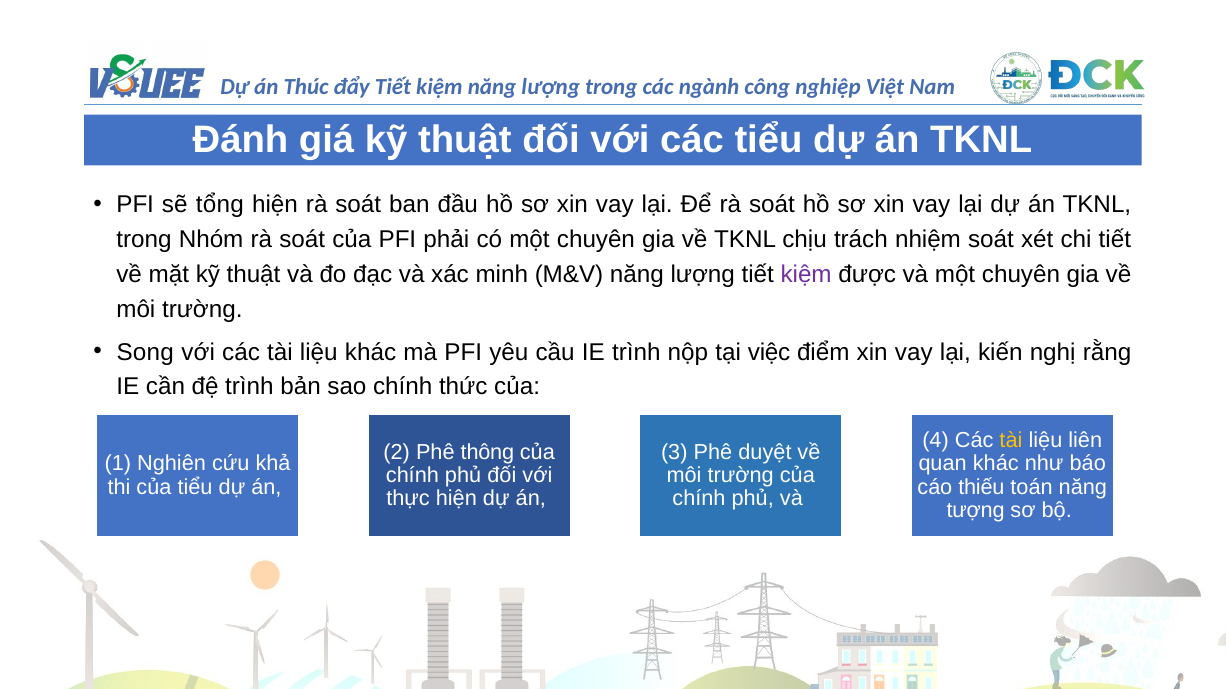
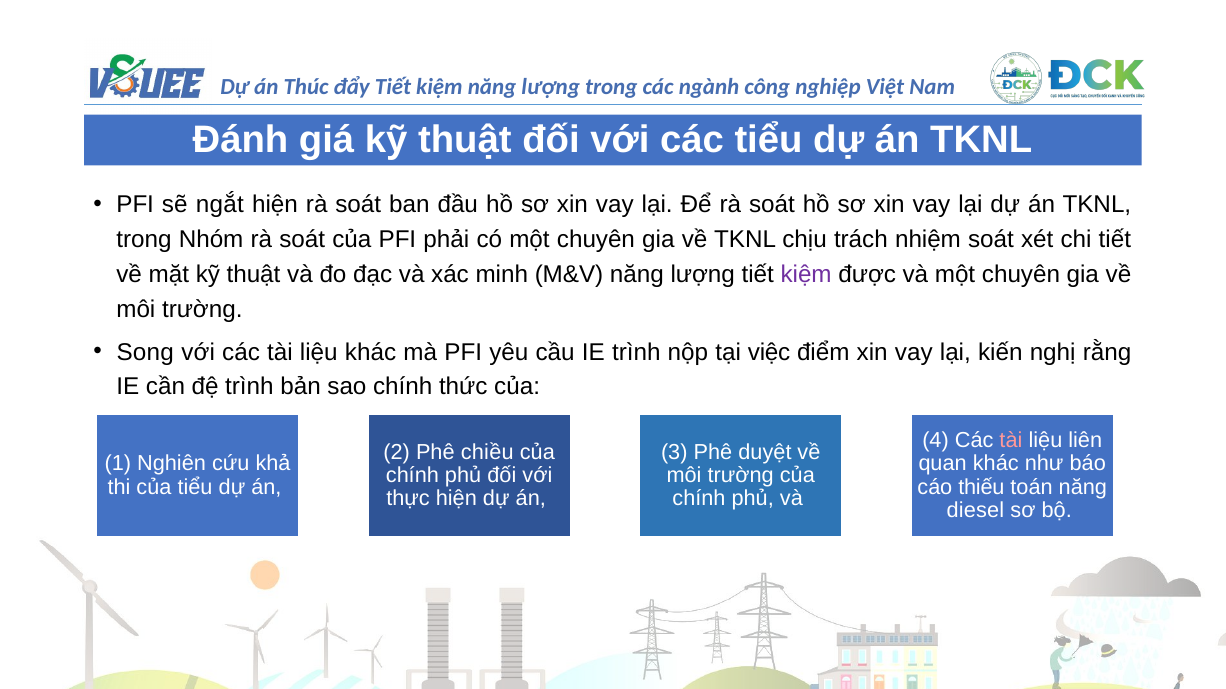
tổng: tổng -> ngắt (220, 205)
tài colour: yellow -> pink (1011, 441)
thông: thông -> chiều (487, 452)
tượng: tượng -> diesel (975, 511)
